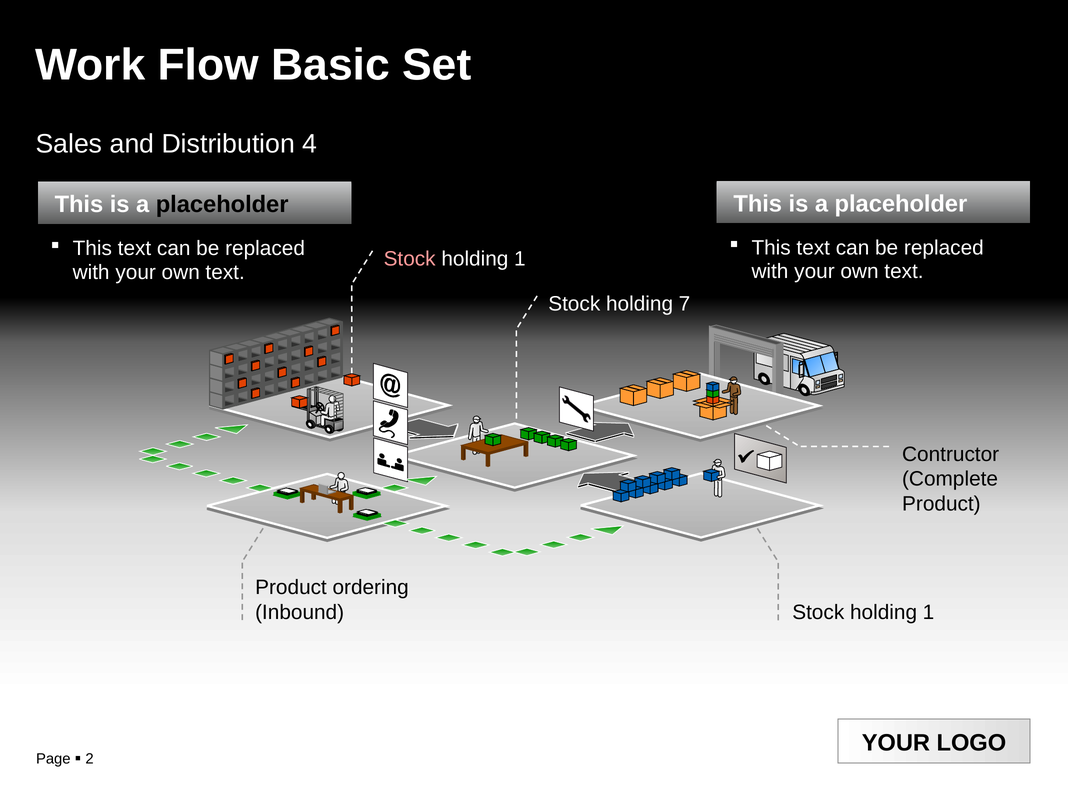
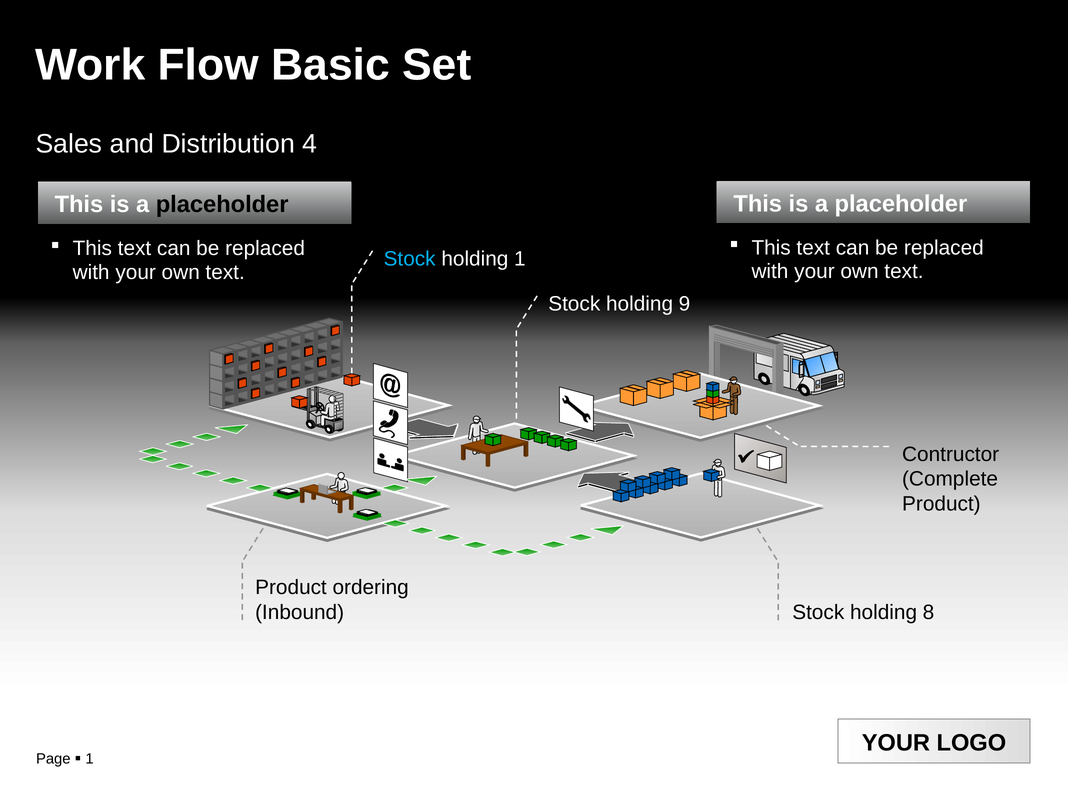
Stock colour: pink -> light blue (410, 259)
7: 7 -> 9 (685, 304)
1: 1 -> 8 (929, 612)
2: 2 -> 1 (90, 759)
